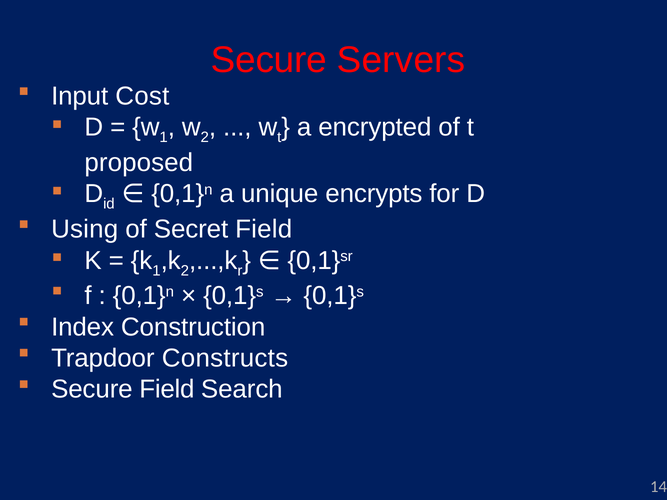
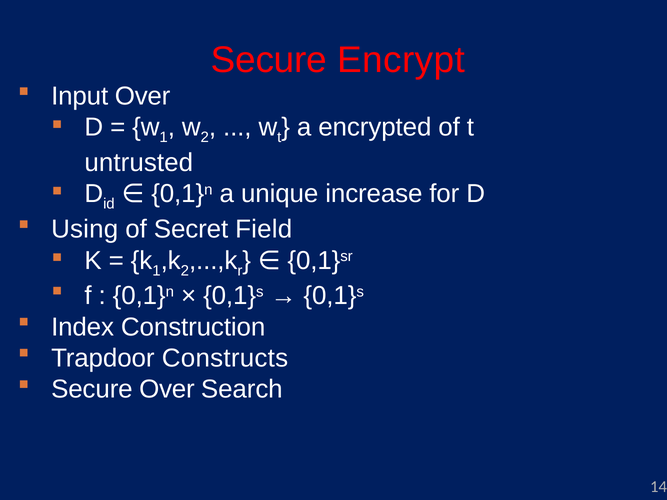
Servers: Servers -> Encrypt (401, 60)
Input Cost: Cost -> Over (143, 96)
proposed: proposed -> untrusted (139, 163)
encrypts: encrypts -> increase (374, 194)
Secure Field: Field -> Over (167, 389)
